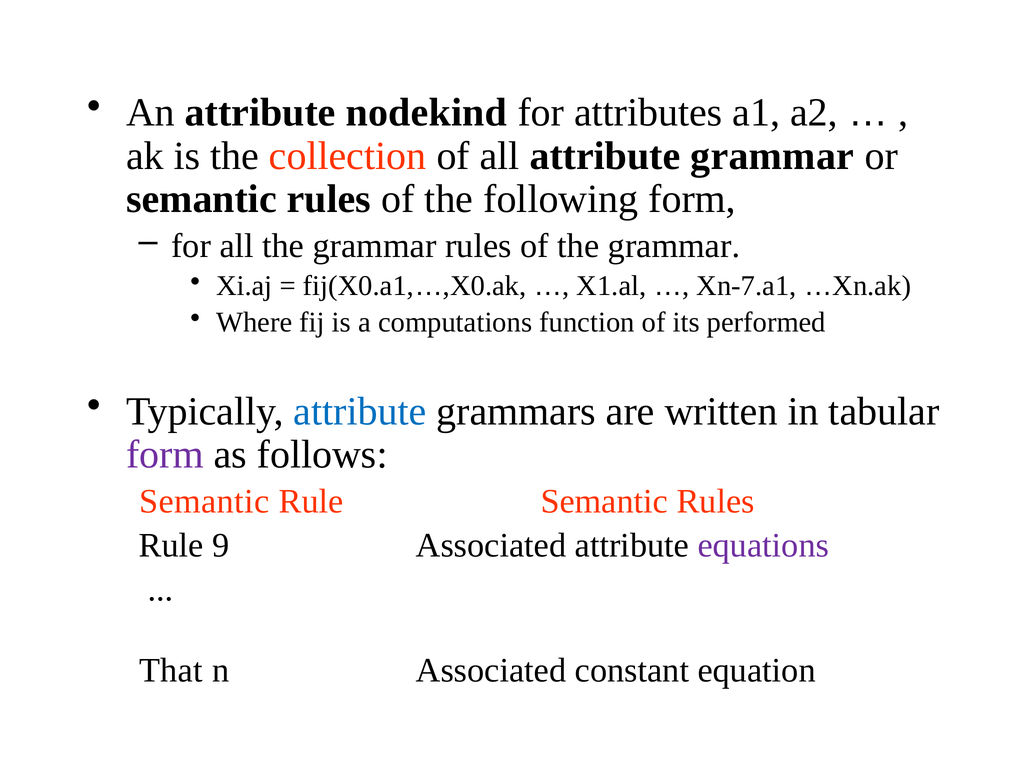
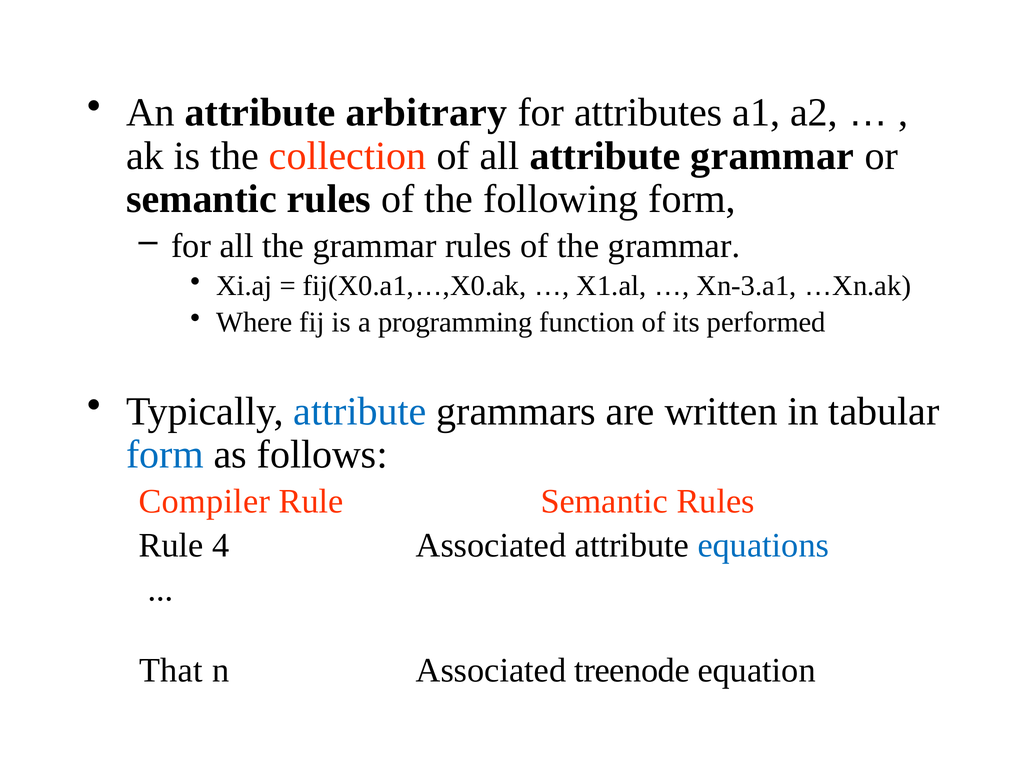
nodekind: nodekind -> arbitrary (426, 113)
Xn-7.a1: Xn-7.a1 -> Xn-3.a1 (747, 286)
computations: computations -> programming (455, 322)
form colour: purple -> blue (165, 454)
Semantic: Semantic -> Compiler (204, 501)
9: 9 -> 4 (221, 545)
equations colour: purple -> blue (763, 545)
constant: constant -> treenode (632, 670)
